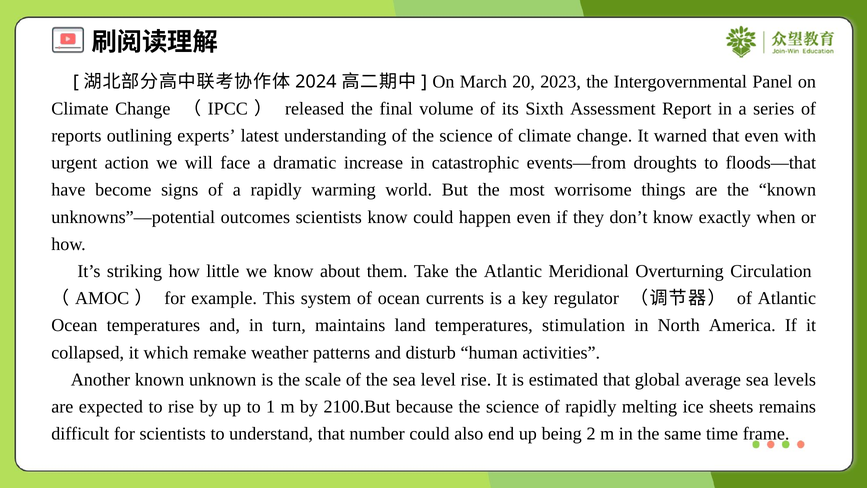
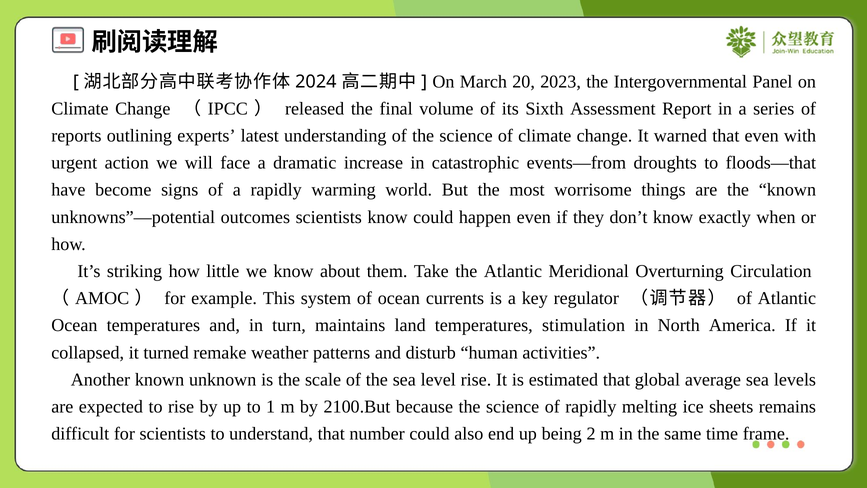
which: which -> turned (166, 352)
